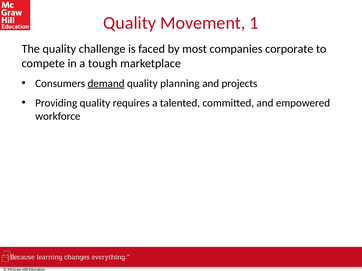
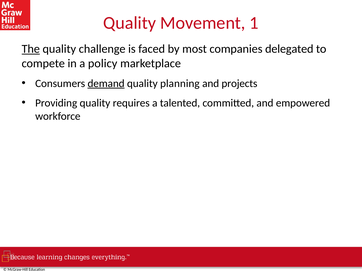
The underline: none -> present (31, 49)
corporate: corporate -> delegated (289, 49)
tough: tough -> policy (103, 64)
